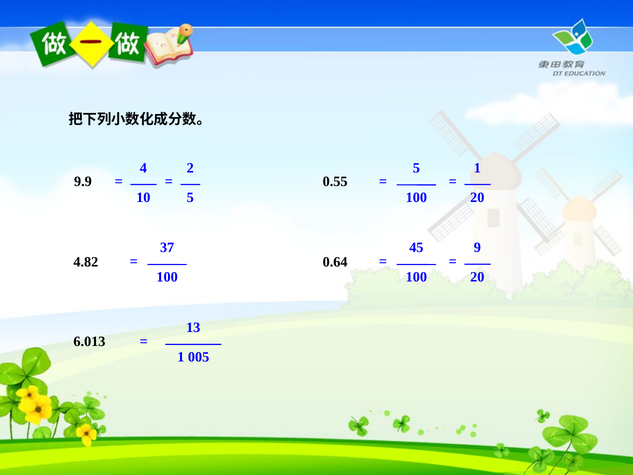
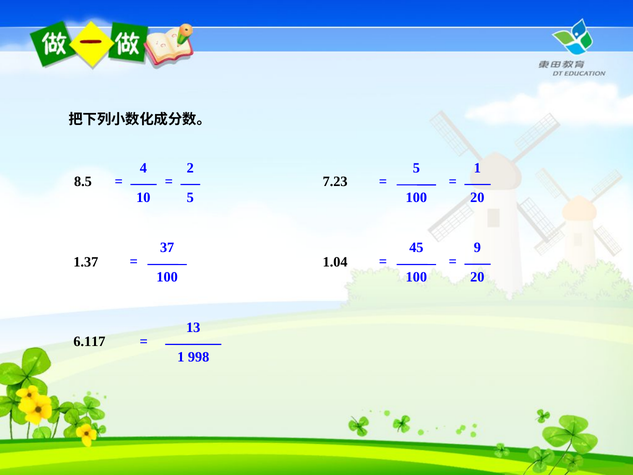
9.9: 9.9 -> 8.5 (83, 182)
0.55: 0.55 -> 7.23 (335, 182)
4.82: 4.82 -> 1.37 (86, 262)
0.64: 0.64 -> 1.04 (335, 262)
6.013: 6.013 -> 6.117 (89, 341)
005: 005 -> 998 (199, 357)
